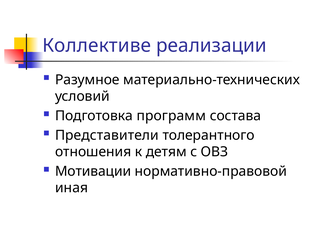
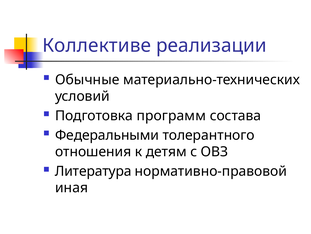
Разумное: Разумное -> Обычные (87, 79)
Представители: Представители -> Федеральными (107, 135)
Мотивации: Мотивации -> Литература (93, 171)
